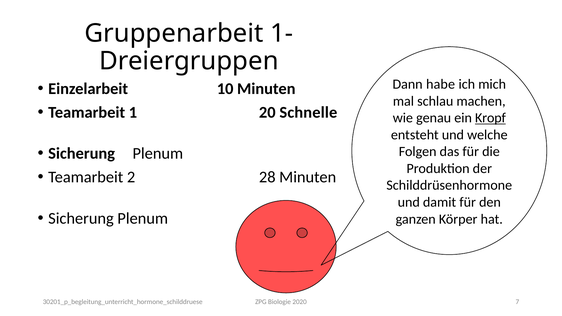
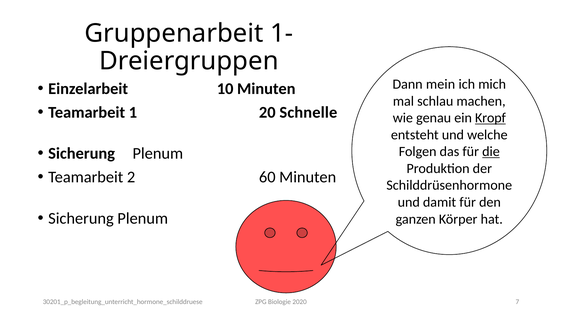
habe: habe -> mein (441, 84)
die underline: none -> present (491, 152)
28: 28 -> 60 (267, 177)
